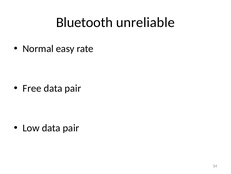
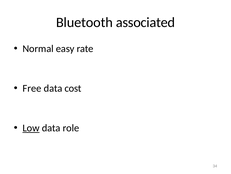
unreliable: unreliable -> associated (146, 22)
pair: pair -> cost (73, 88)
Low underline: none -> present (31, 127)
pair: pair -> role (71, 127)
